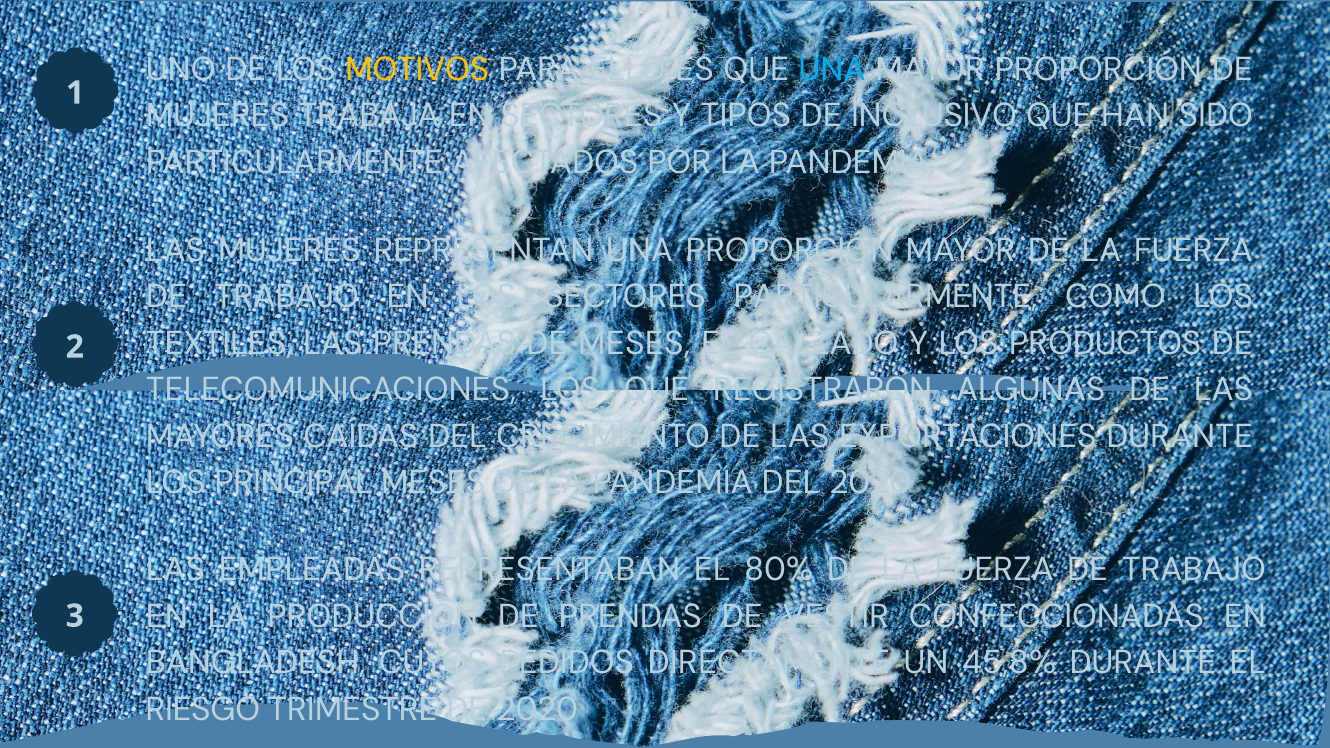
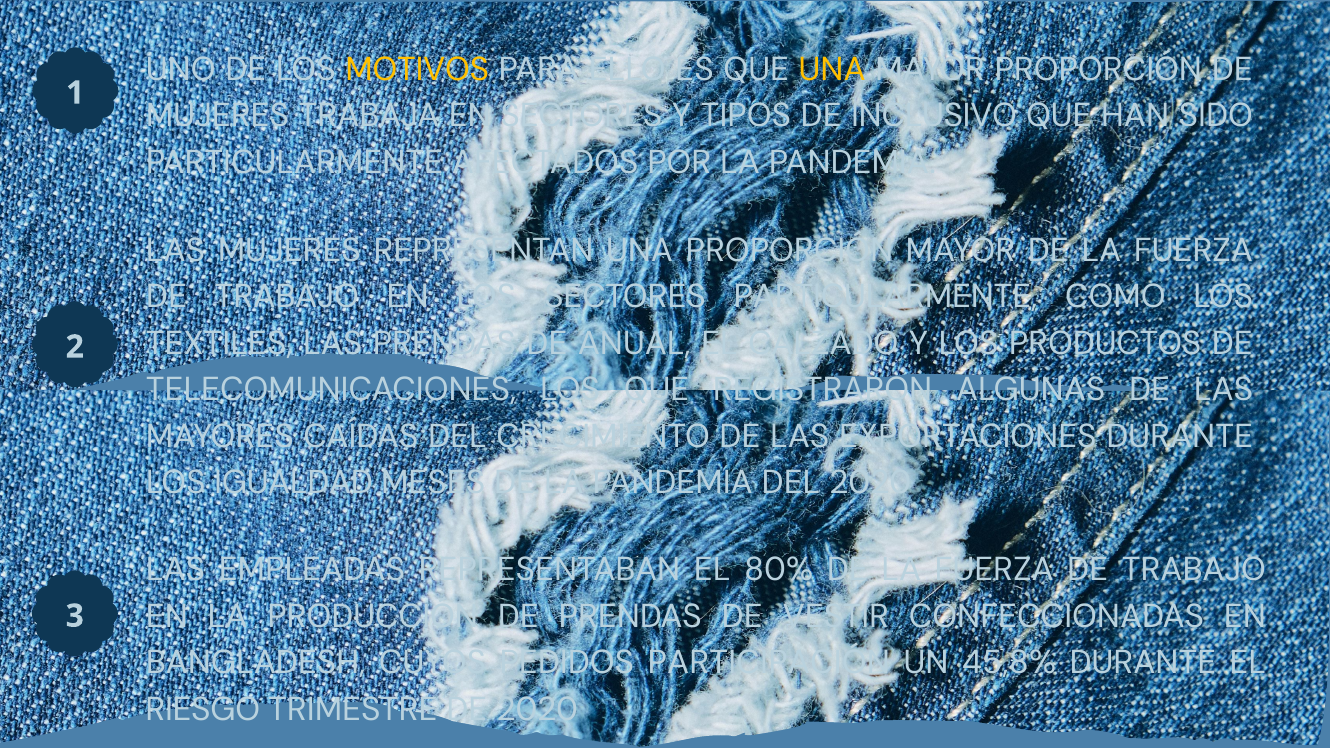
UNA colour: light blue -> yellow (832, 69)
DE MESES: MESES -> ANUAL (634, 343)
PRINCIPAL: PRINCIPAL -> IGUALDAD (294, 483)
DIRECTAMENTE: DIRECTAMENTE -> PARTICIPACIÓN (769, 663)
